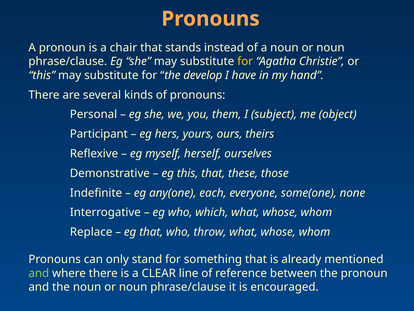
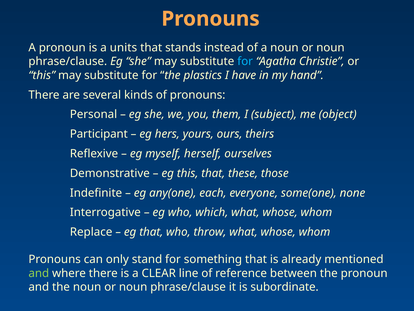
chair: chair -> units (123, 48)
for colour: yellow -> light blue (245, 61)
develop: develop -> plastics (203, 75)
encouraged: encouraged -> subordinate (285, 287)
